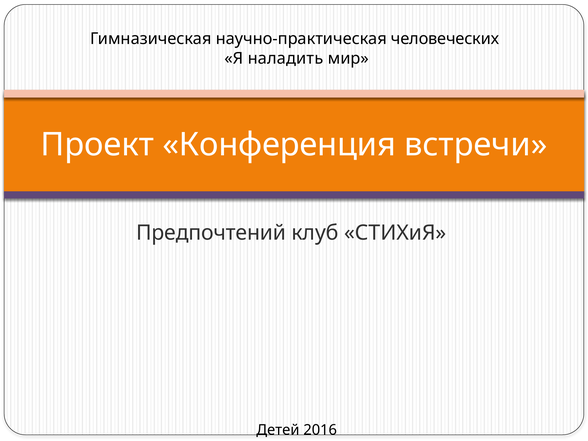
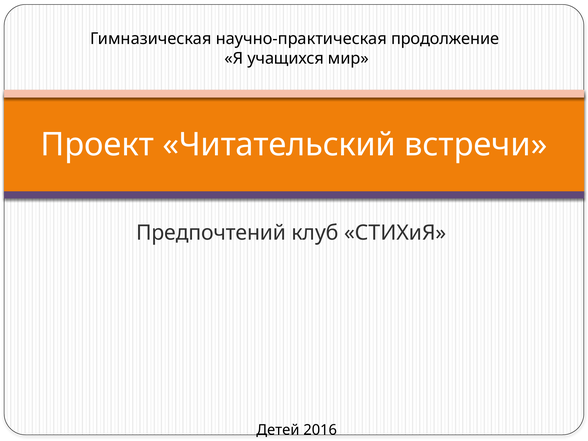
человеческих: человеческих -> продолжение (445, 39)
наладить: наладить -> учащихся (286, 58)
Конференция: Конференция -> Читательский (279, 145)
